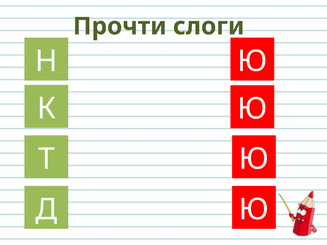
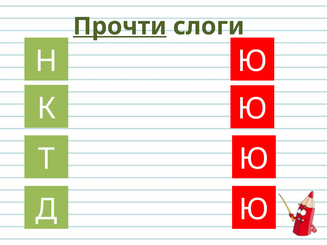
Прочти underline: none -> present (120, 26)
